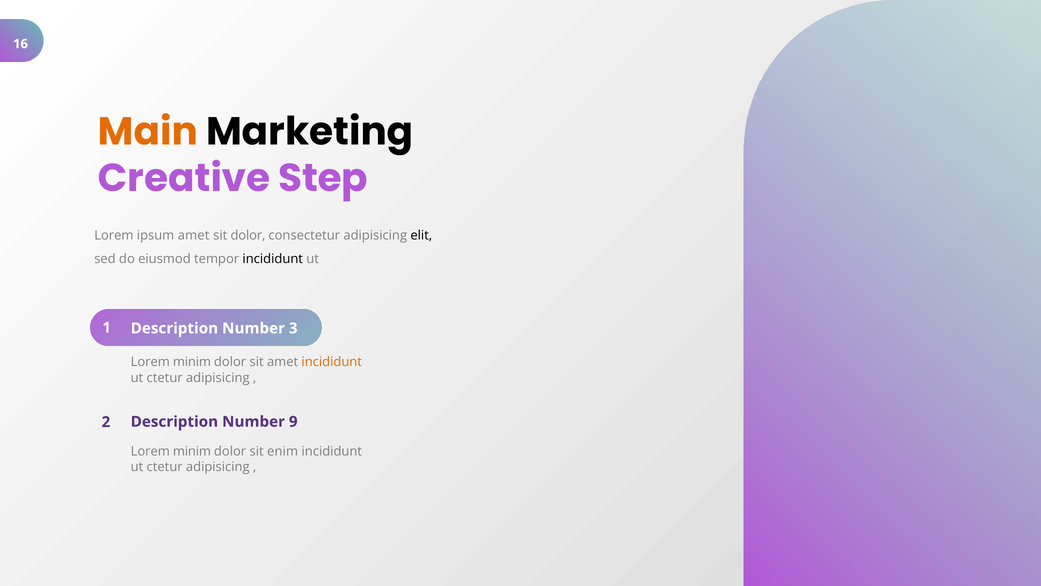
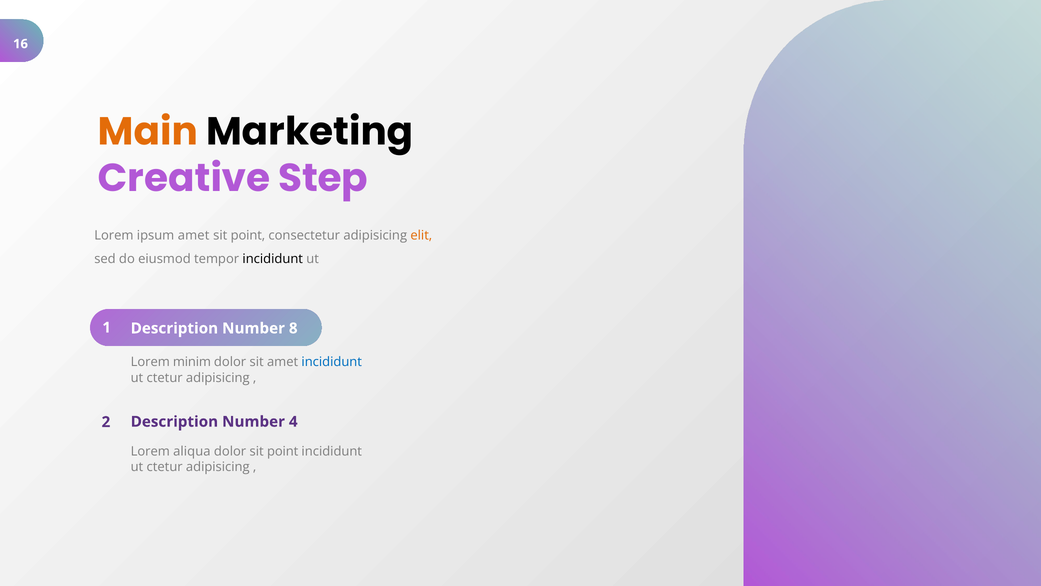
dolor: dolor -> point (248, 235)
elit colour: black -> orange (421, 235)
3: 3 -> 8 (293, 328)
incididunt colour: orange -> blue (332, 362)
9: 9 -> 4 (293, 421)
minim: minim -> aliqua (192, 451)
dolor sit enim: enim -> point (283, 451)
